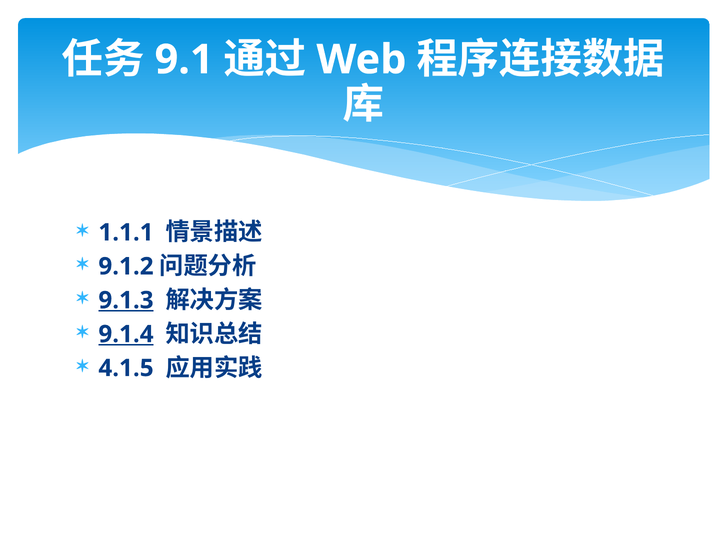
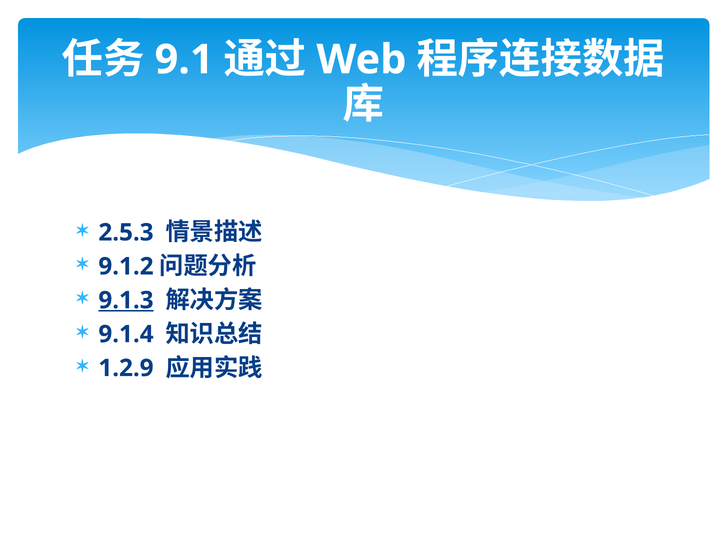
1.1.1: 1.1.1 -> 2.5.3 (126, 233)
9.1.4 underline: present -> none (126, 334)
4.1.5: 4.1.5 -> 1.2.9 (126, 368)
